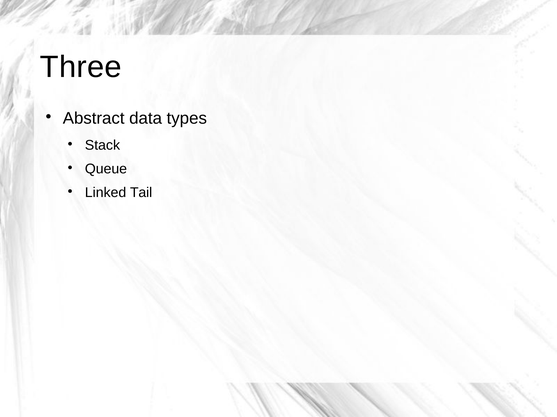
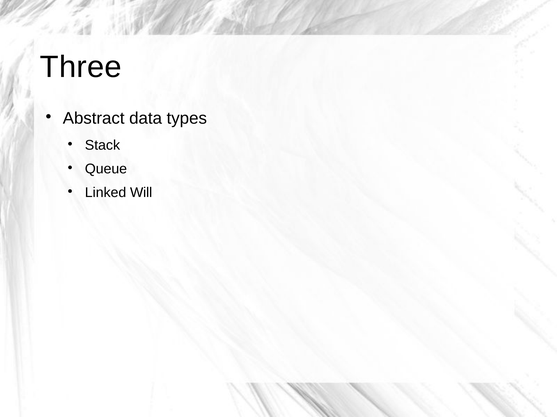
Tail: Tail -> Will (141, 193)
